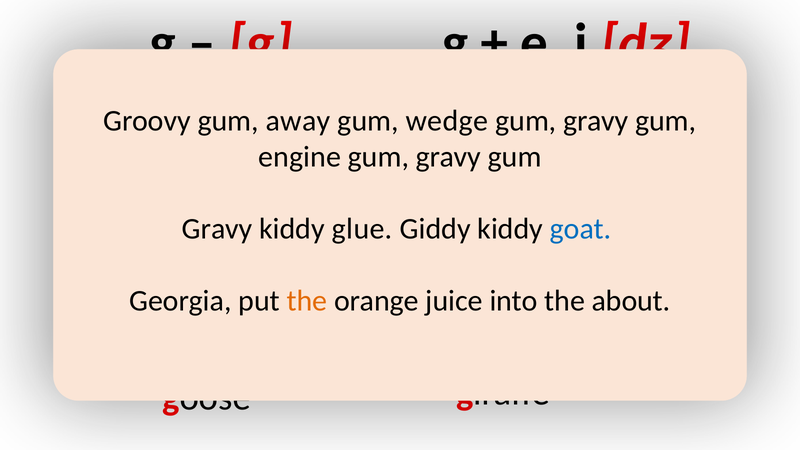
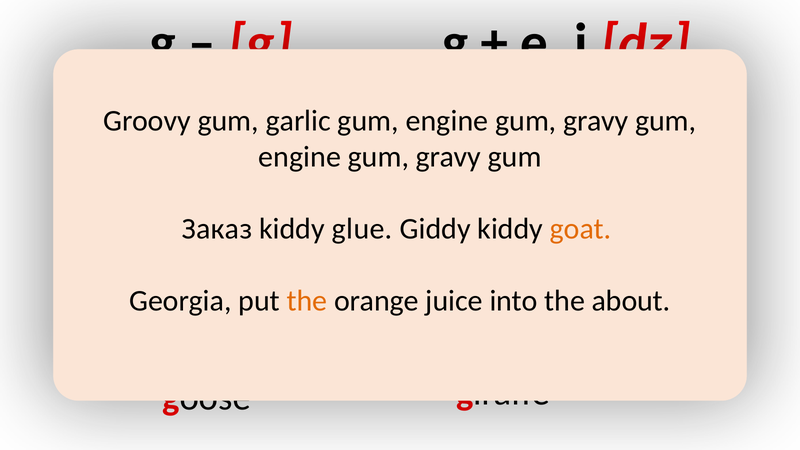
gum away: away -> garlic (298, 121)
wedge: wedge -> engine (447, 121)
Gravy: Gravy -> Заказ (217, 229)
goat colour: blue -> orange (581, 229)
